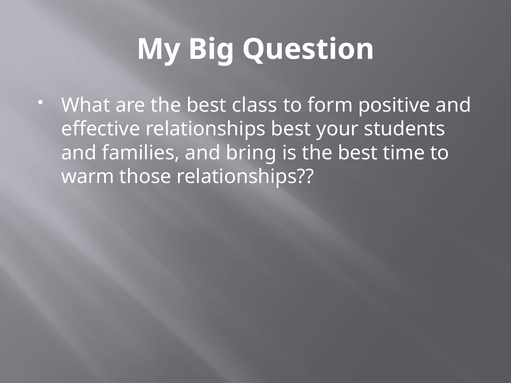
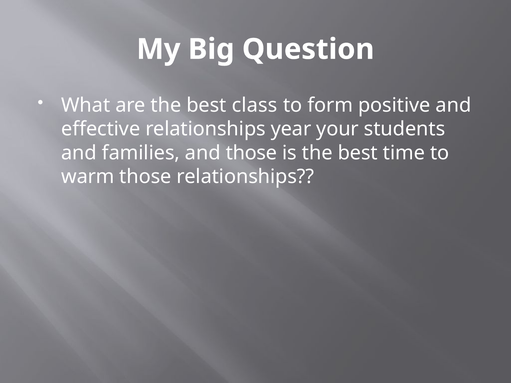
relationships best: best -> year (291, 129)
and bring: bring -> those (251, 153)
